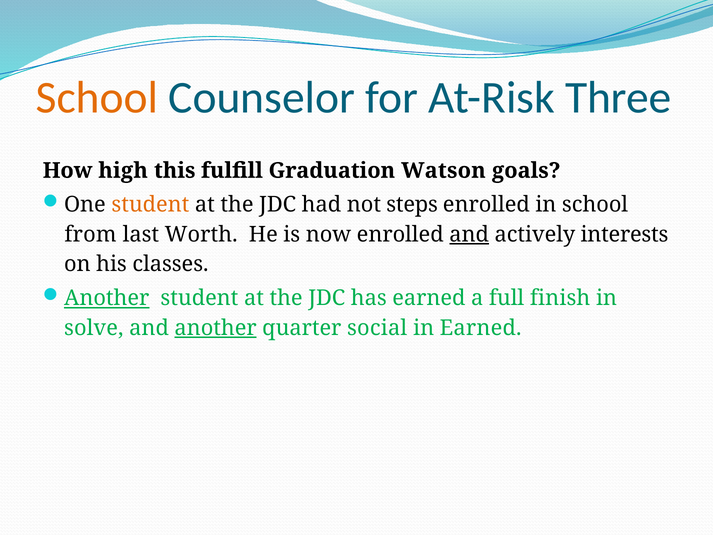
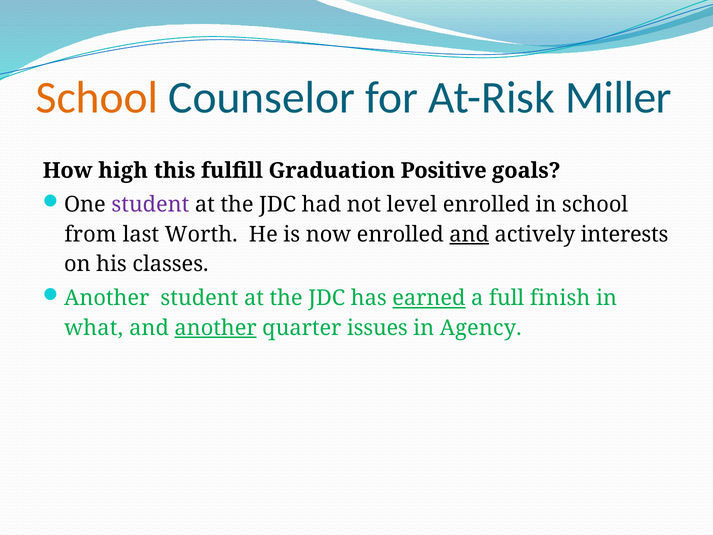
Three: Three -> Miller (618, 97)
Watson: Watson -> Positive (444, 171)
student colour: orange -> purple (150, 205)
steps: steps -> level (412, 205)
Another underline: present -> none (107, 298)
earned underline: none -> present (429, 298)
solve: solve -> what (94, 328)
social: social -> issues (377, 328)
in Earned: Earned -> Agency (481, 328)
